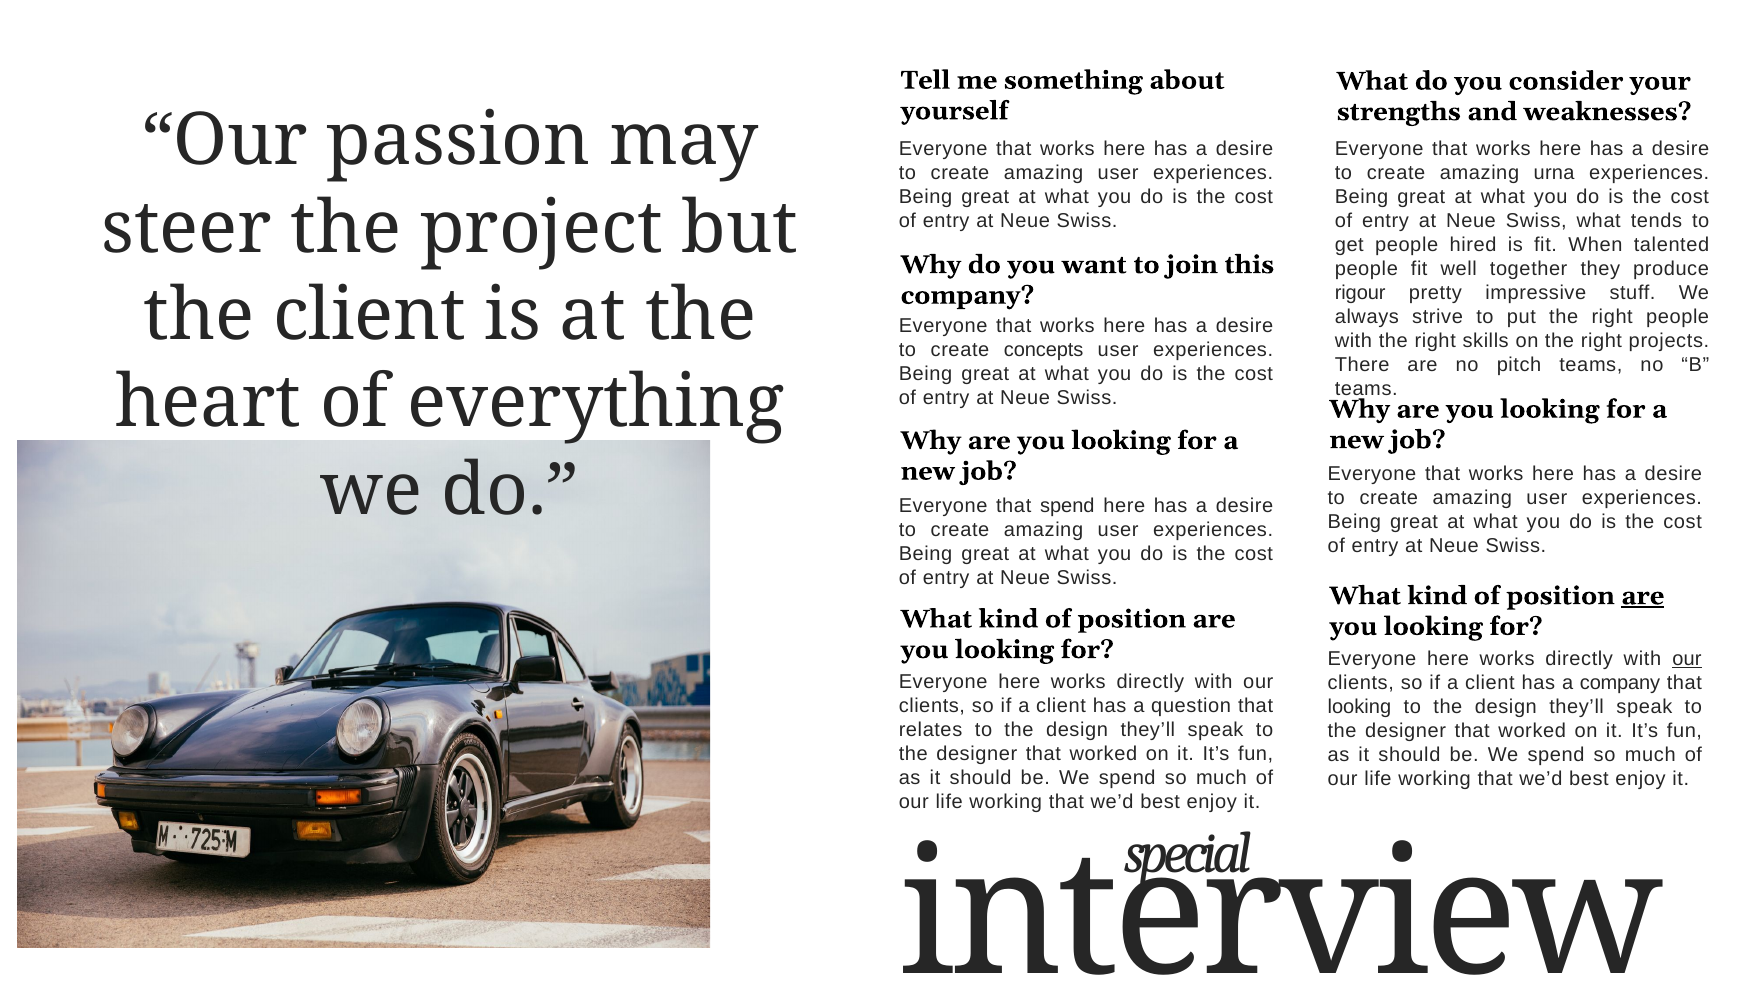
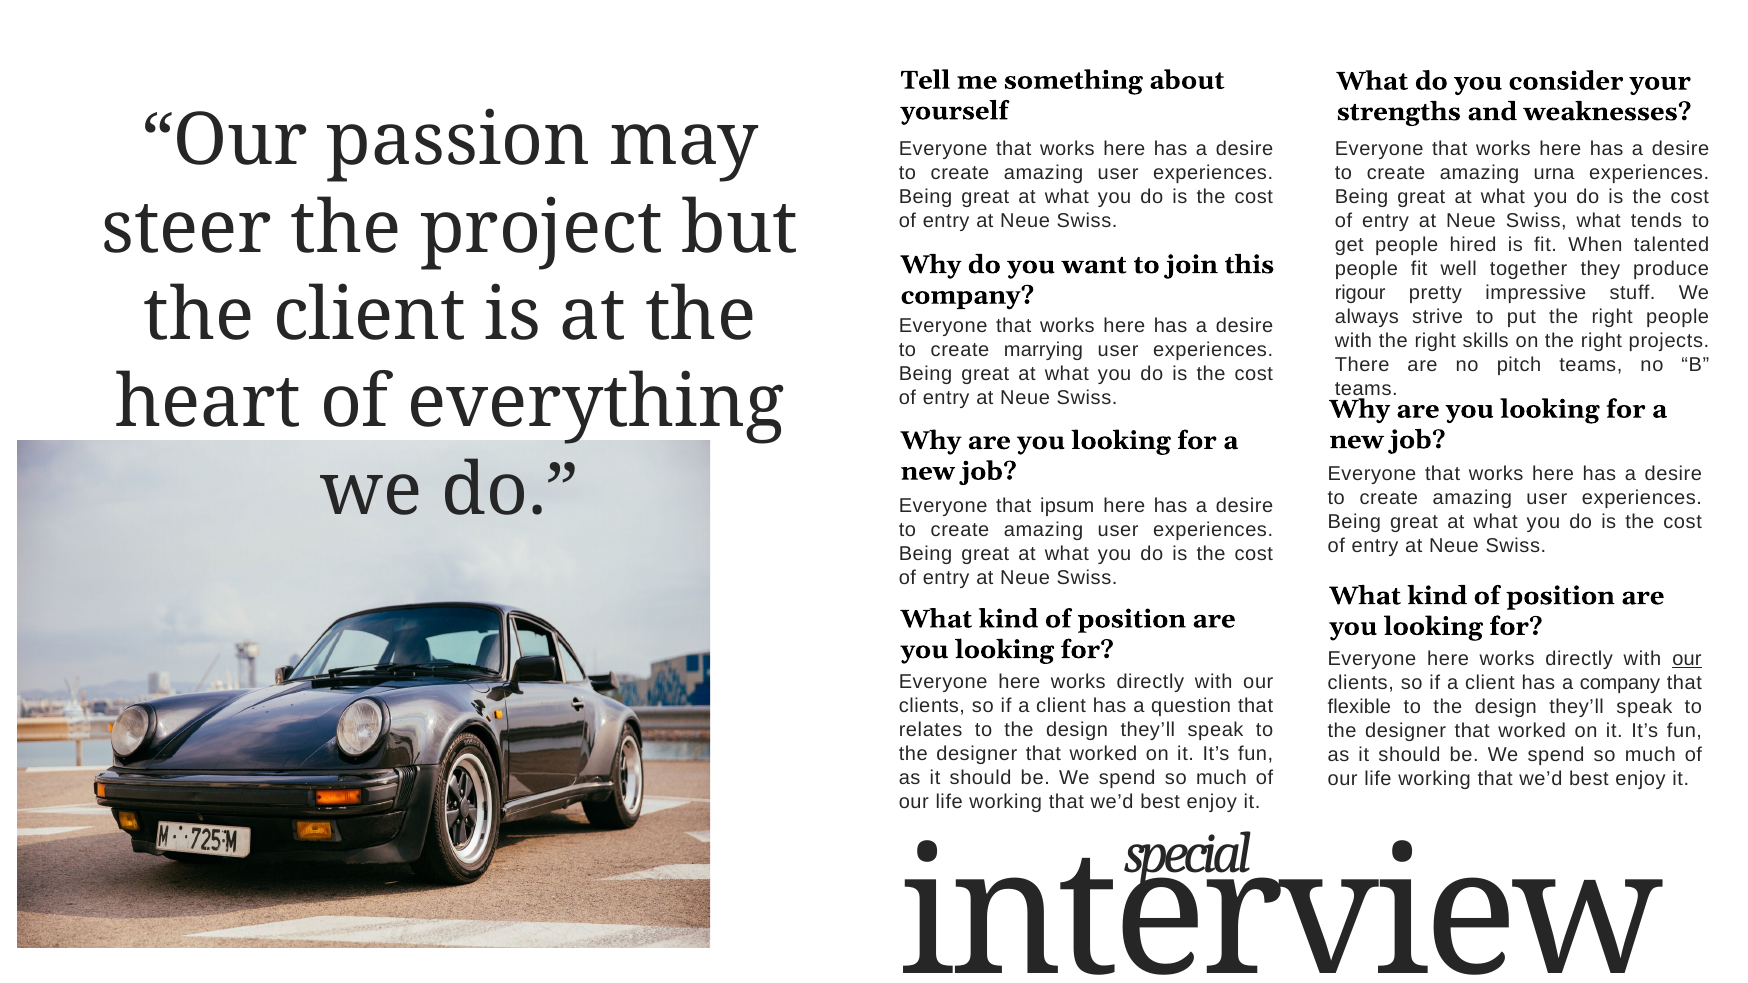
concepts: concepts -> marrying (1043, 350)
that spend: spend -> ipsum (1067, 506)
are underline: present -> none (1643, 596)
looking: looking -> flexible (1359, 707)
